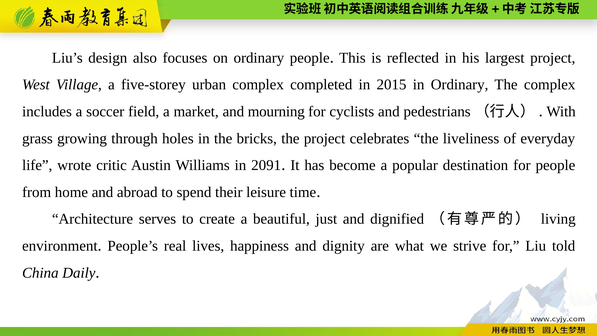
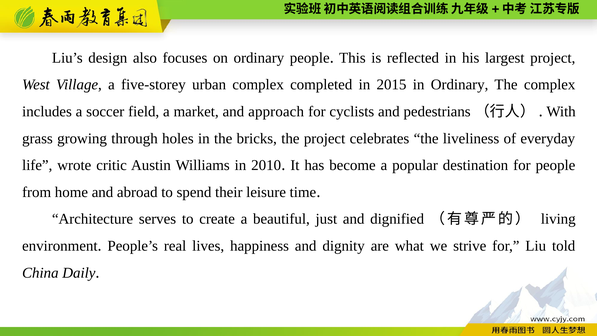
mourning: mourning -> approach (276, 111)
2091: 2091 -> 2010 (266, 165)
